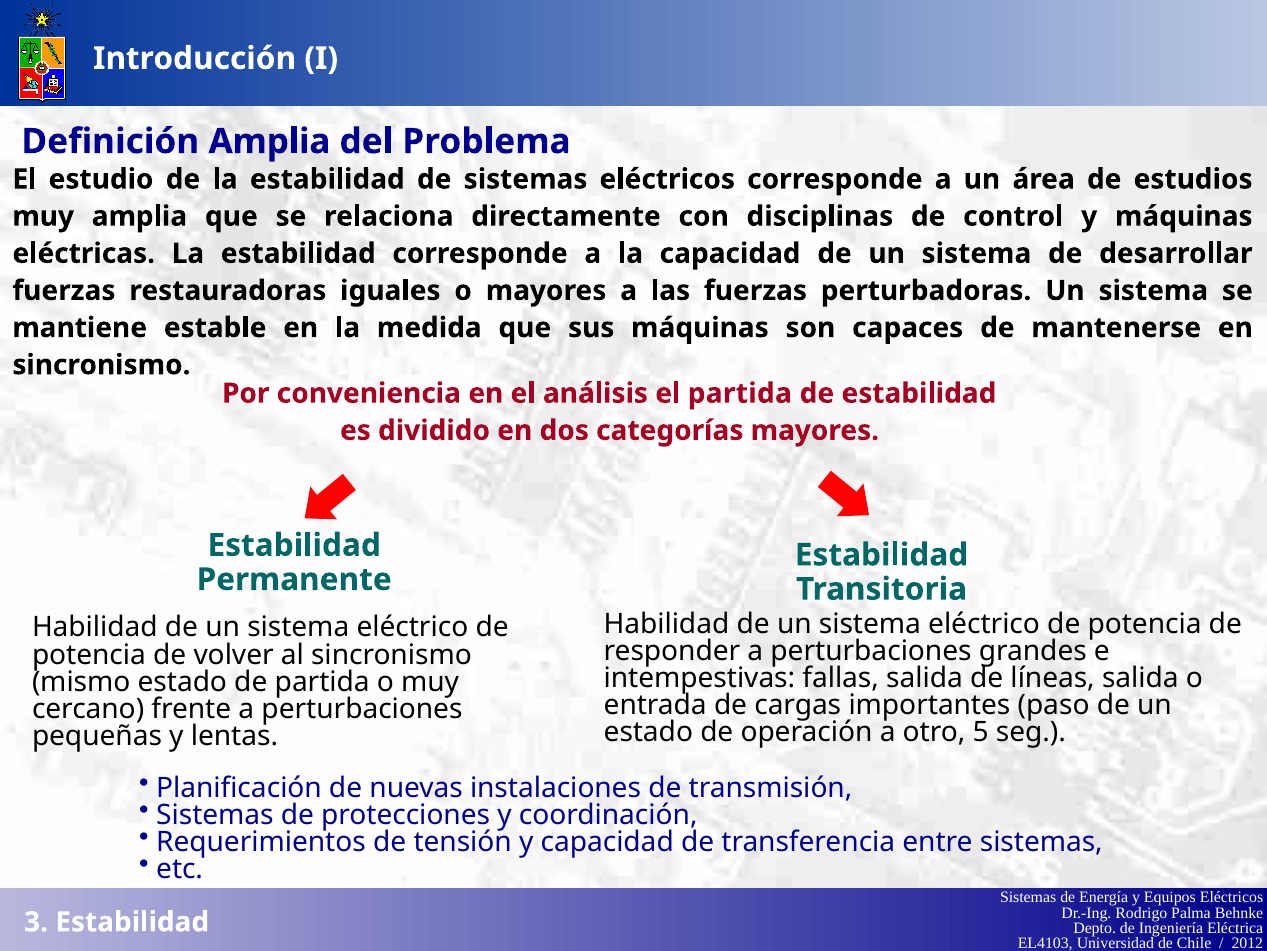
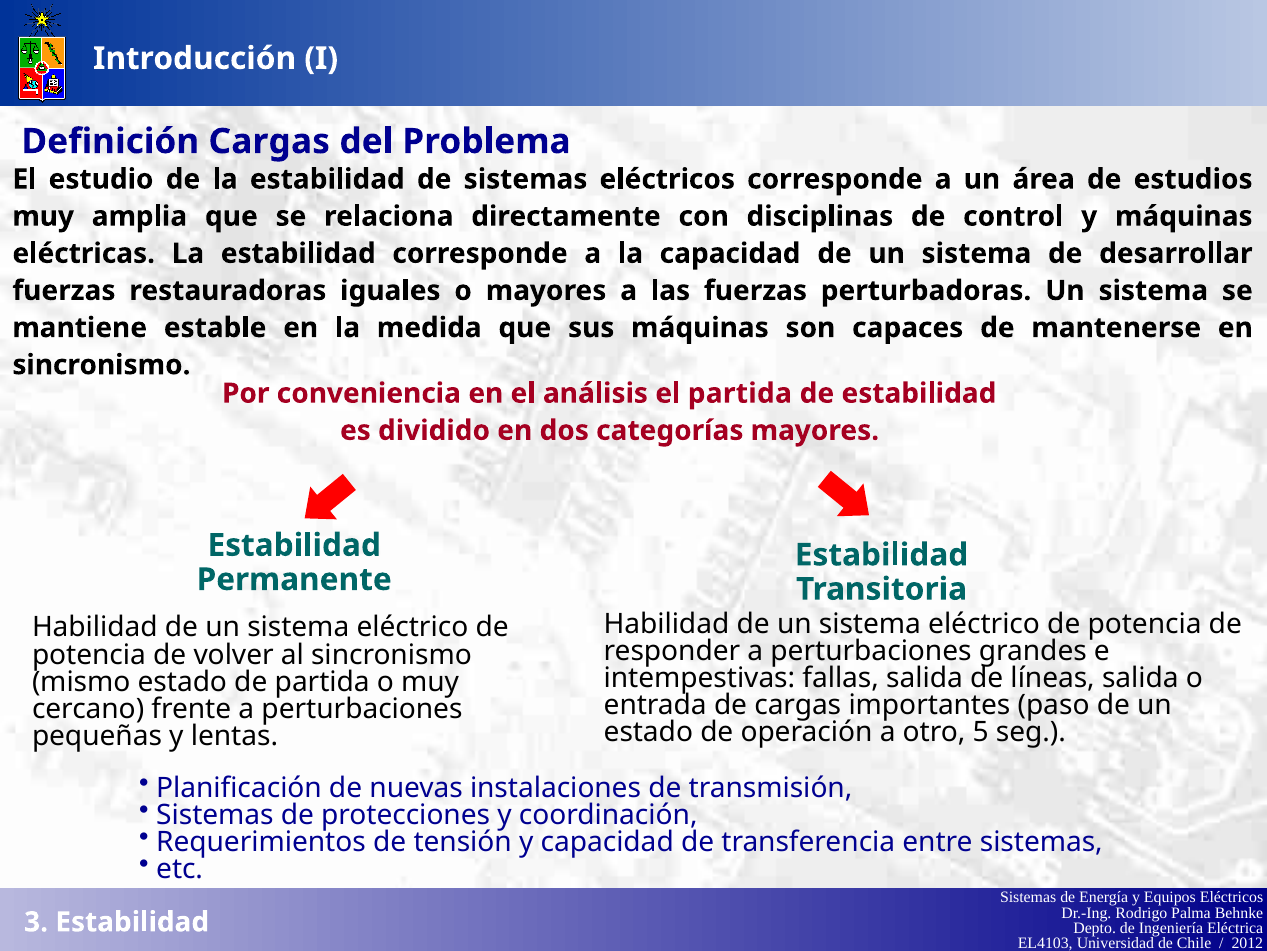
Definición Amplia: Amplia -> Cargas (269, 141)
